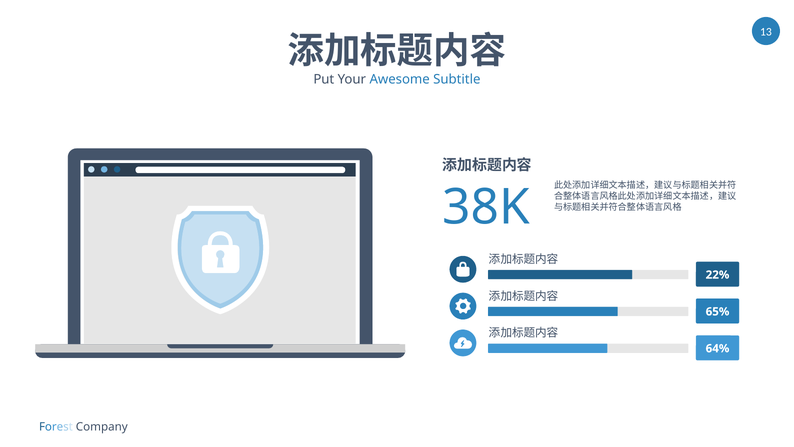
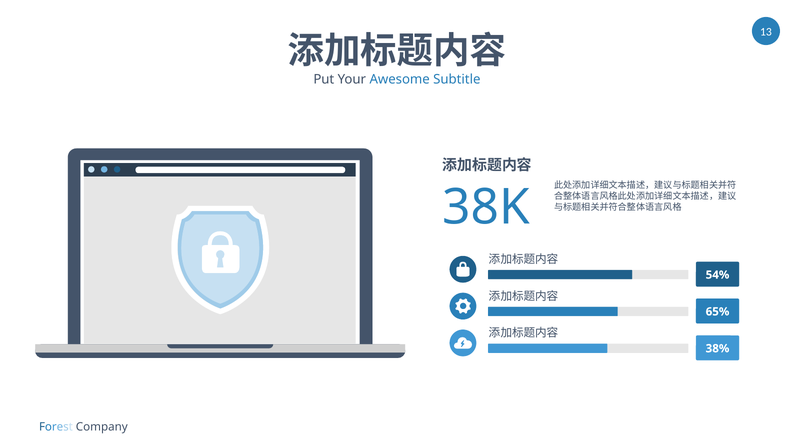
22%: 22% -> 54% (717, 275)
64%: 64% -> 38% (717, 348)
